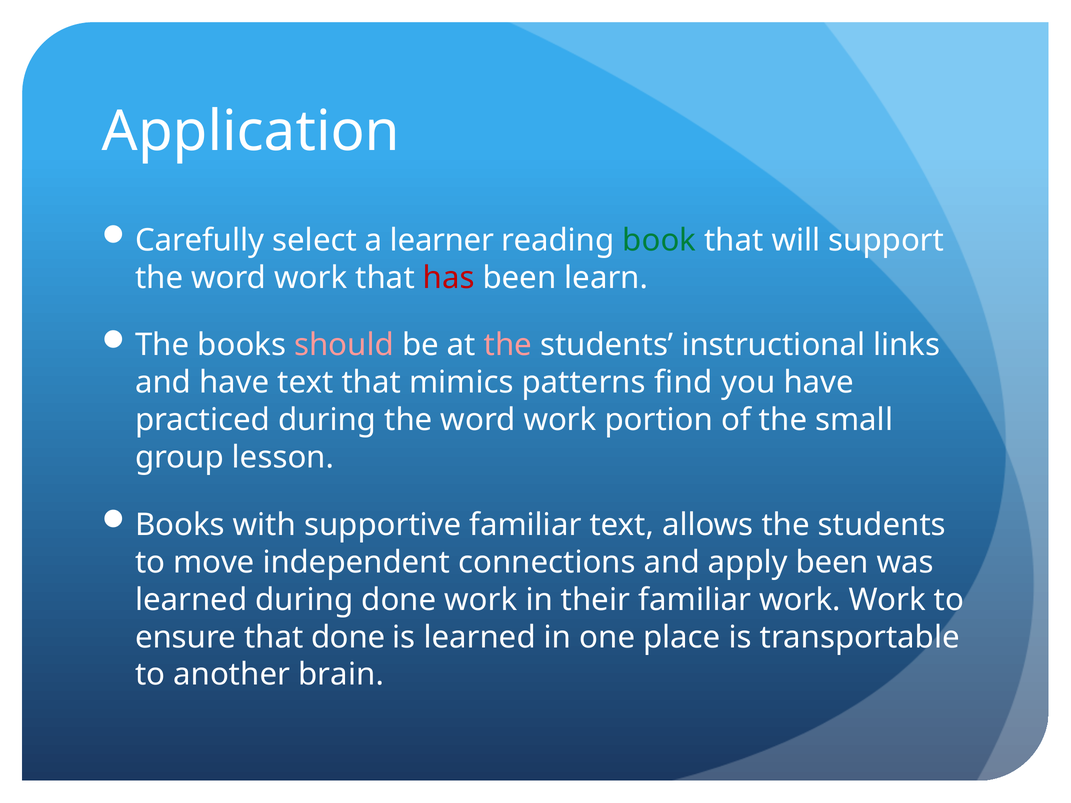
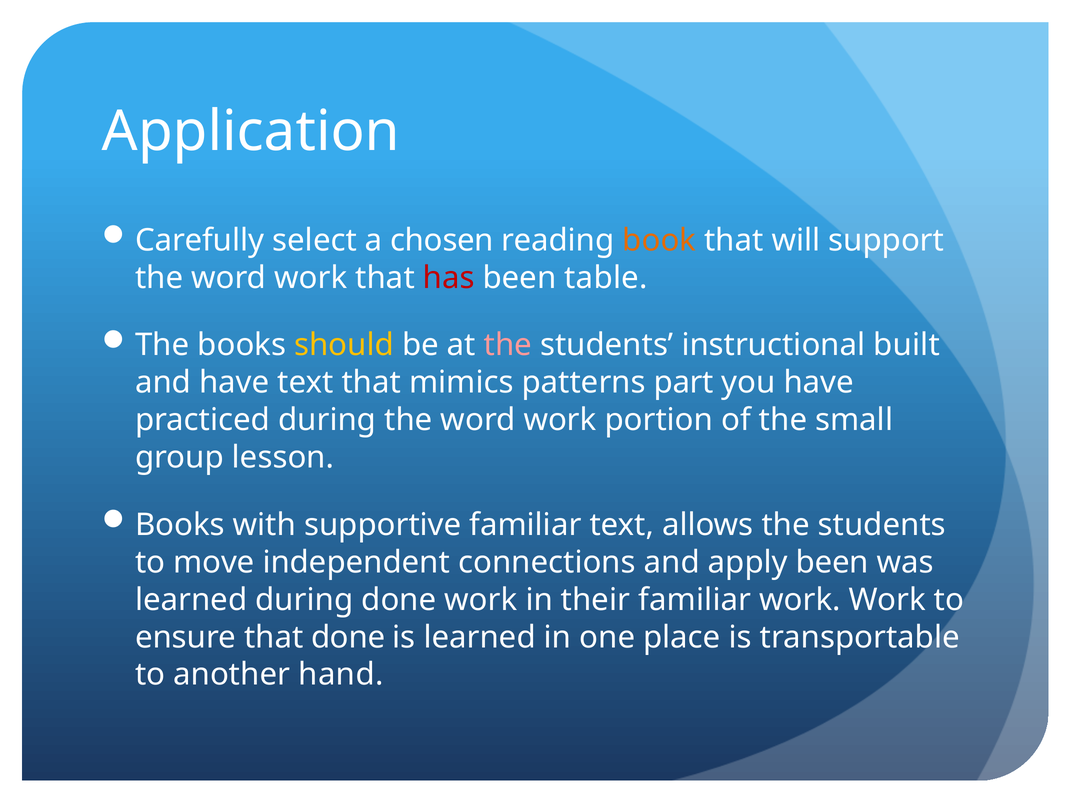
learner: learner -> chosen (442, 240)
book colour: green -> orange (659, 240)
learn: learn -> table (606, 278)
should colour: pink -> yellow (344, 345)
links: links -> built (907, 345)
find: find -> part (684, 383)
brain: brain -> hand (341, 675)
